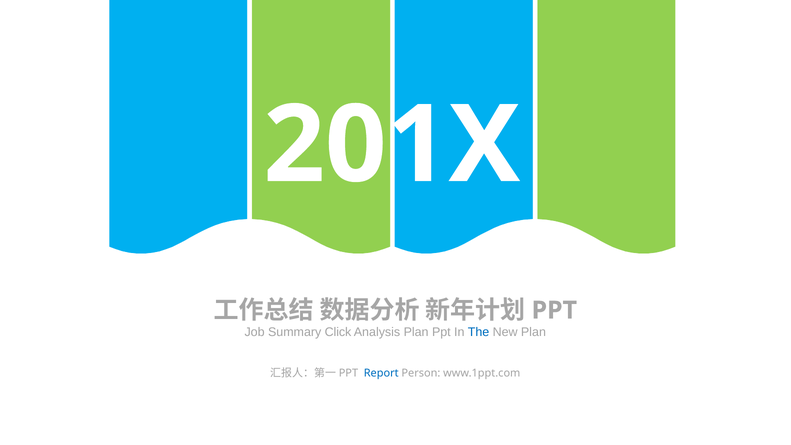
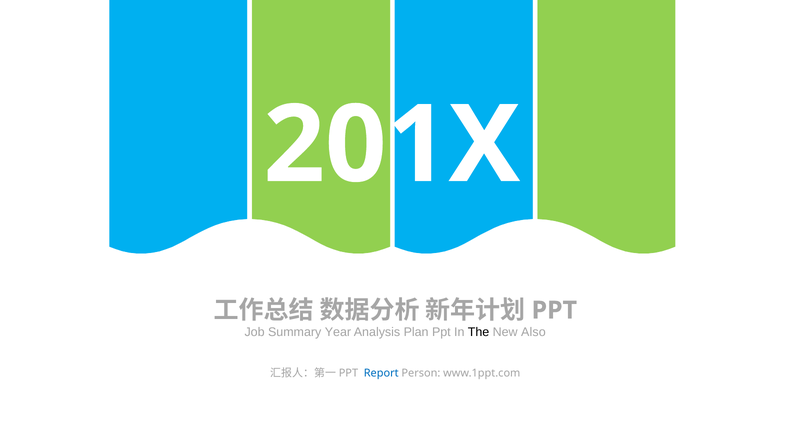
Click: Click -> Year (338, 332)
The colour: blue -> black (479, 332)
New Plan: Plan -> Also (533, 332)
